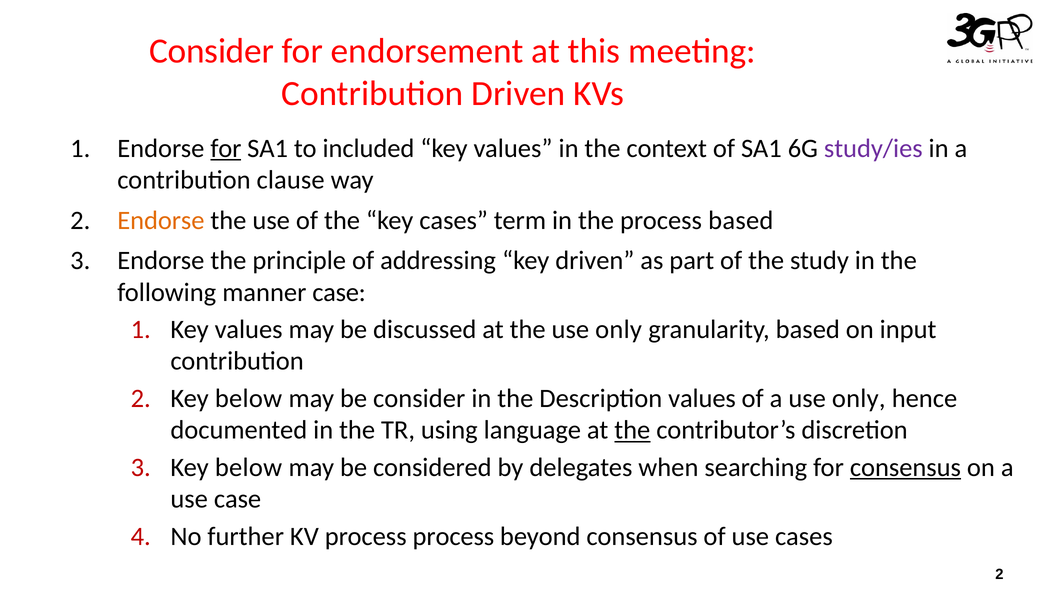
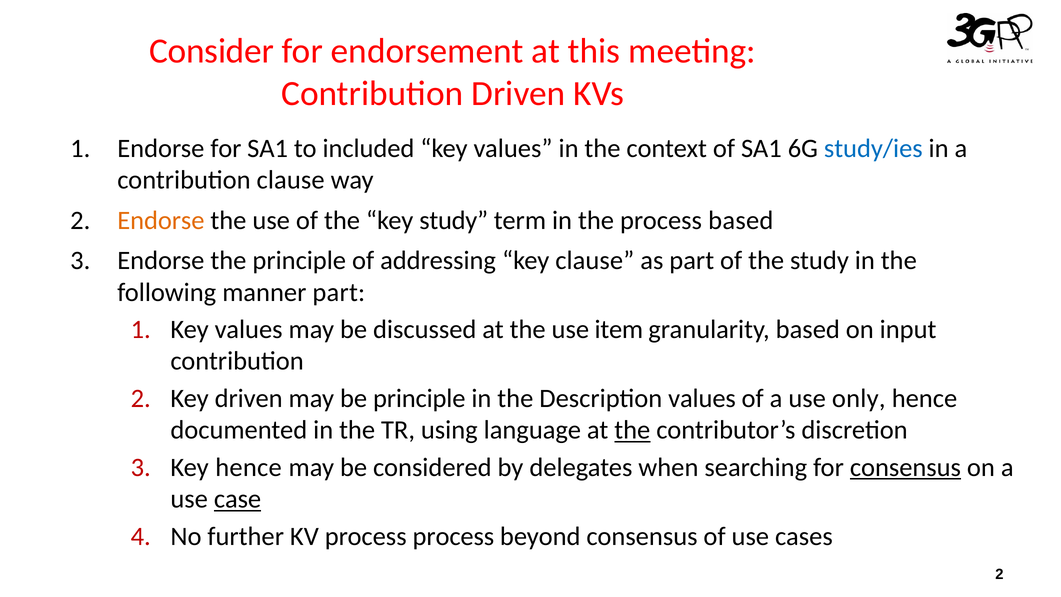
for underline: present -> none (226, 148)
study/ies colour: purple -> blue (873, 148)
key cases: cases -> study (454, 220)
key driven: driven -> clause (595, 260)
manner case: case -> part (339, 292)
the use only: only -> item (619, 329)
below: below -> driven (249, 398)
be consider: consider -> principle (419, 398)
below: below -> hence (249, 467)
case underline: none -> present (238, 499)
